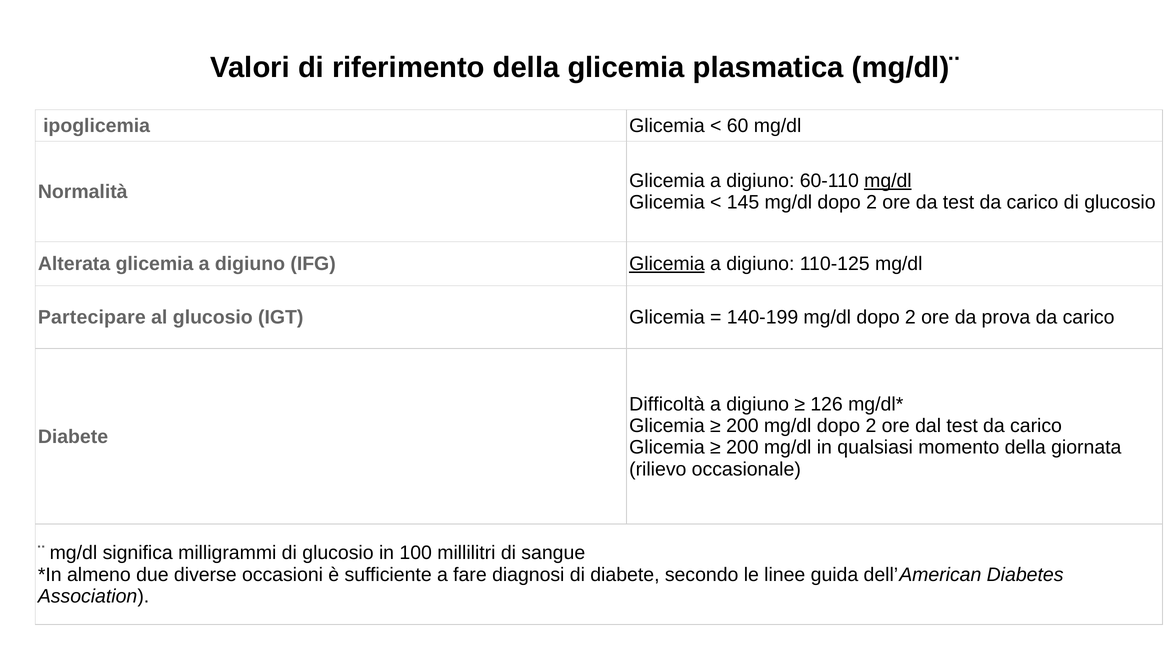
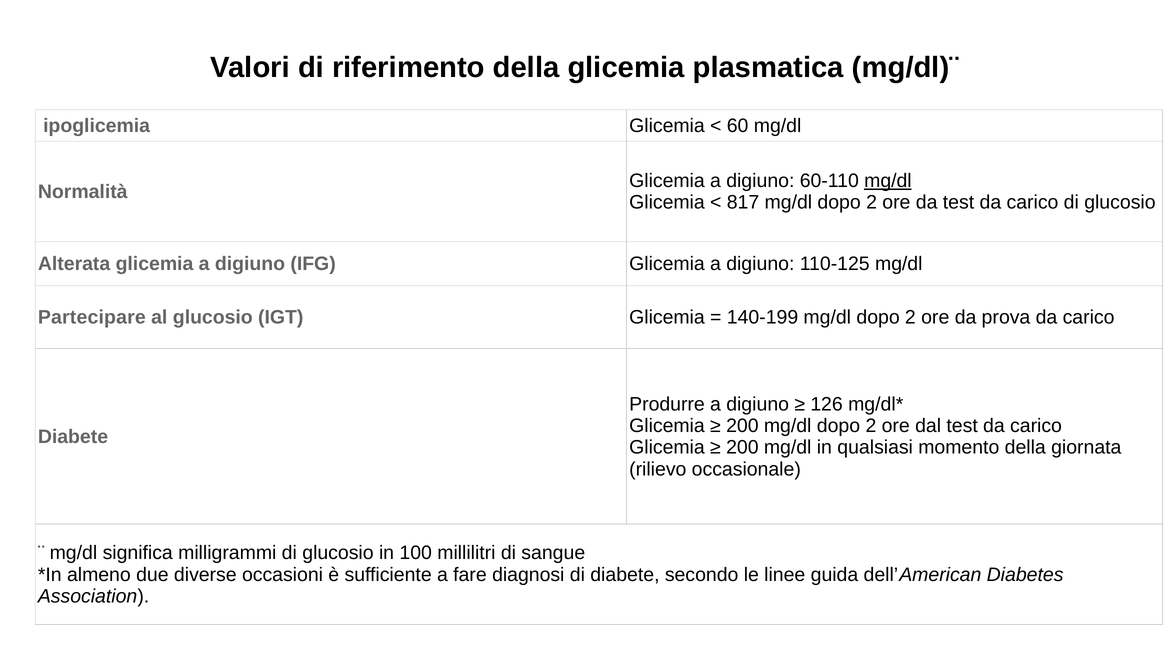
145: 145 -> 817 (743, 203)
Glicemia underline: present -> none (667, 264)
Difficoltà: Difficoltà -> Produrre (667, 404)
